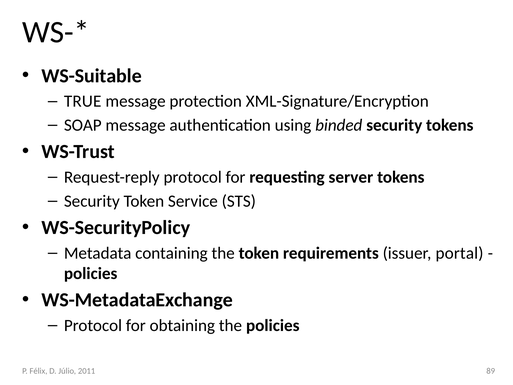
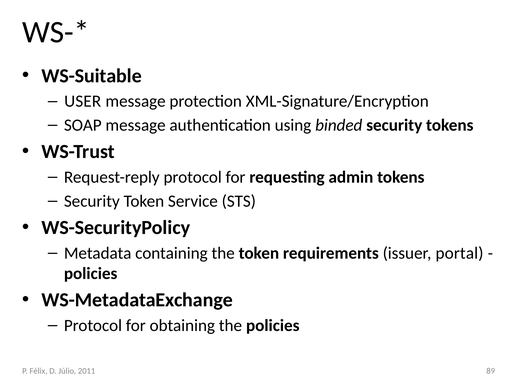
TRUE: TRUE -> USER (83, 101)
server: server -> admin (351, 177)
